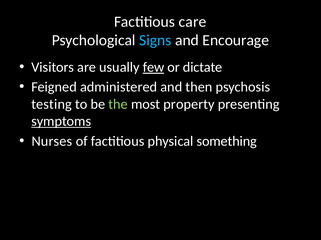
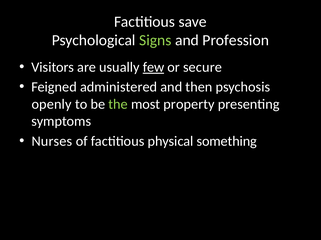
care: care -> save (193, 22)
Signs colour: light blue -> light green (155, 40)
Encourage: Encourage -> Profession (236, 40)
dictate: dictate -> secure (202, 67)
testing: testing -> openly (52, 104)
symptoms underline: present -> none (61, 122)
